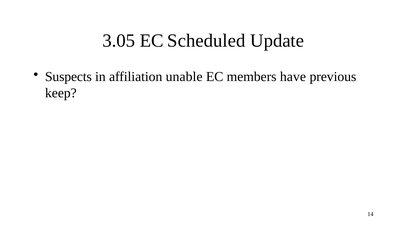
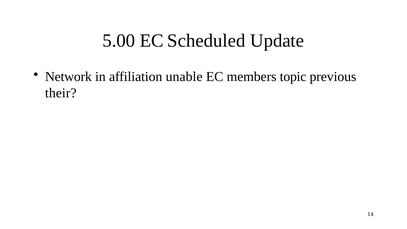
3.05: 3.05 -> 5.00 (119, 41)
Suspects: Suspects -> Network (68, 77)
have: have -> topic (293, 77)
keep: keep -> their (61, 93)
